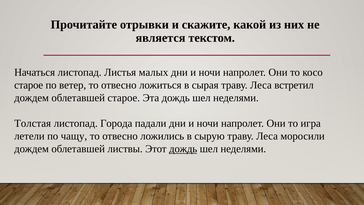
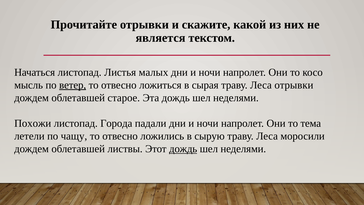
старое: старое -> мысль (29, 85)
ветер underline: none -> present (73, 85)
Леса встретил: встретил -> отрывки (294, 85)
Толстая: Толстая -> Похожи (33, 123)
игра: игра -> тема (311, 123)
